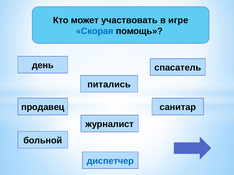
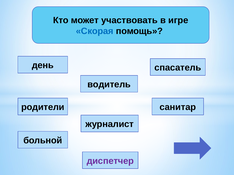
питались: питались -> водитель (109, 85)
продавец: продавец -> родители (43, 107)
диспетчер colour: blue -> purple (110, 161)
